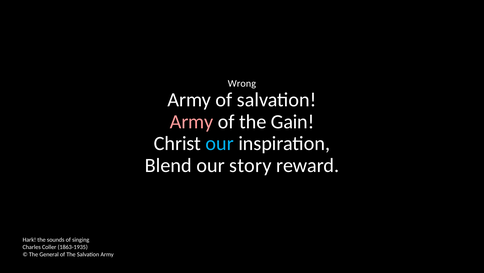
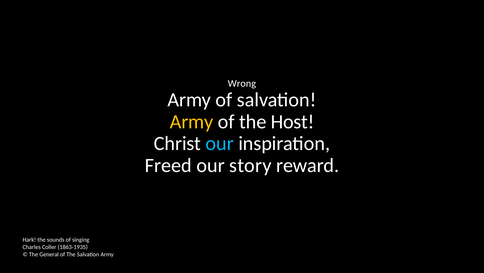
Army colour: pink -> yellow (192, 121)
Gain: Gain -> Host (293, 121)
Blend: Blend -> Freed (168, 165)
